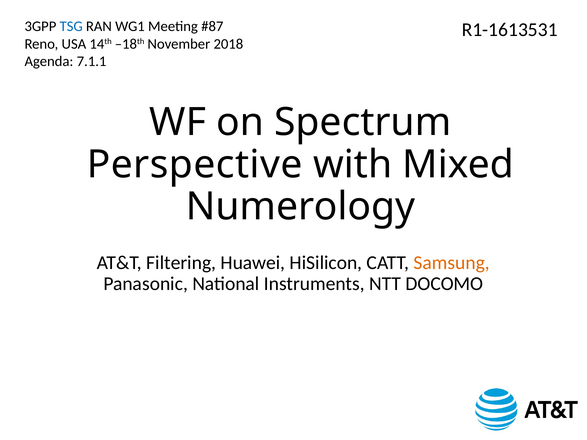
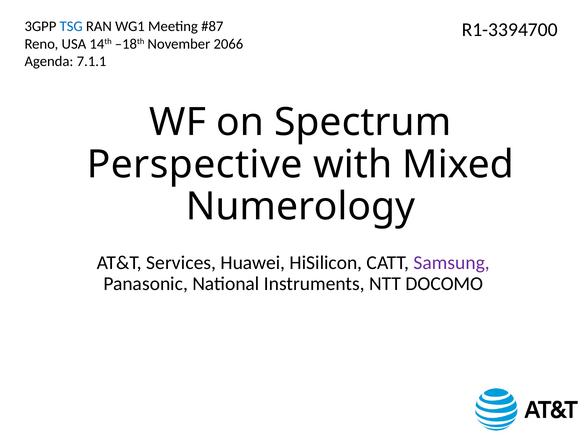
R1-1613531: R1-1613531 -> R1-3394700 (510, 30)
2018: 2018 -> 2066 (228, 44)
Filtering: Filtering -> Services (181, 263)
Samsung colour: orange -> purple (452, 263)
